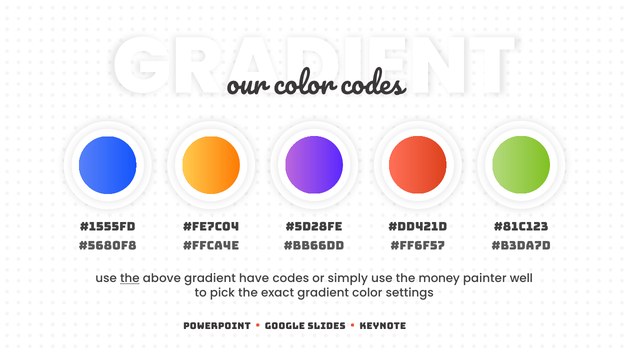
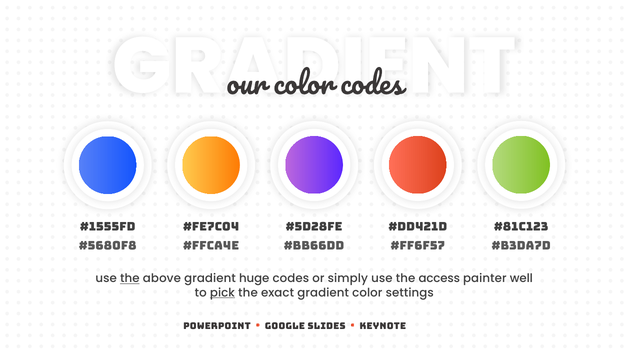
have: have -> huge (254, 278)
money: money -> access (439, 278)
pick underline: none -> present (222, 293)
